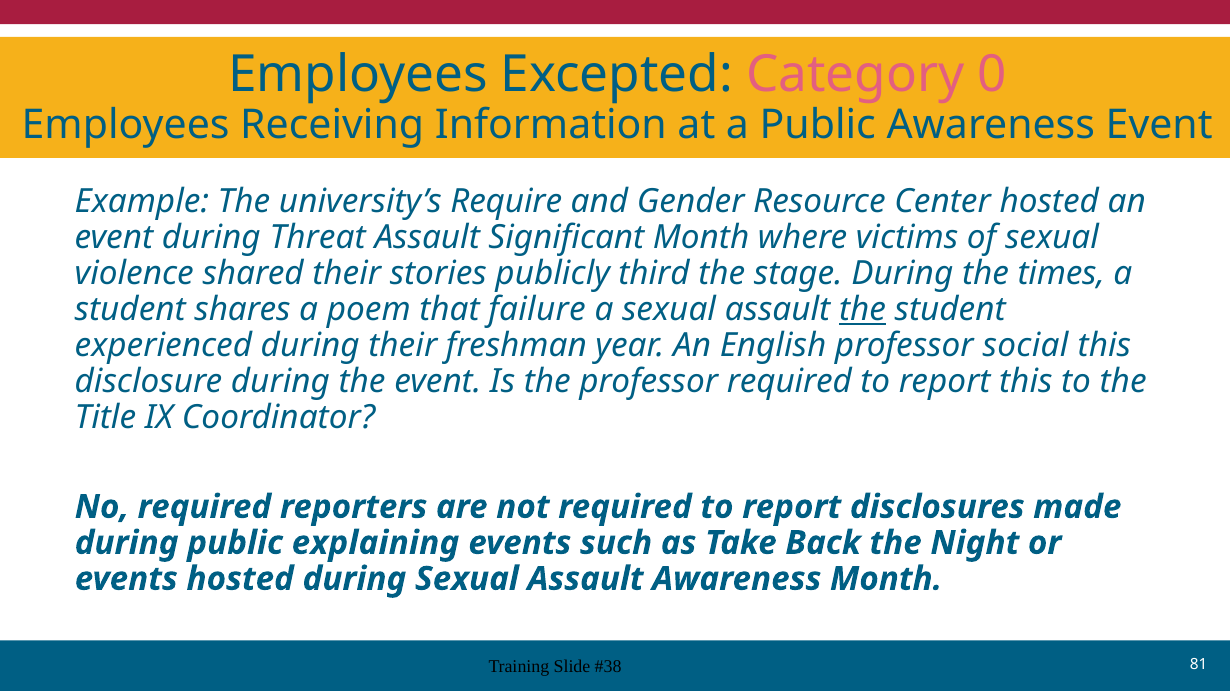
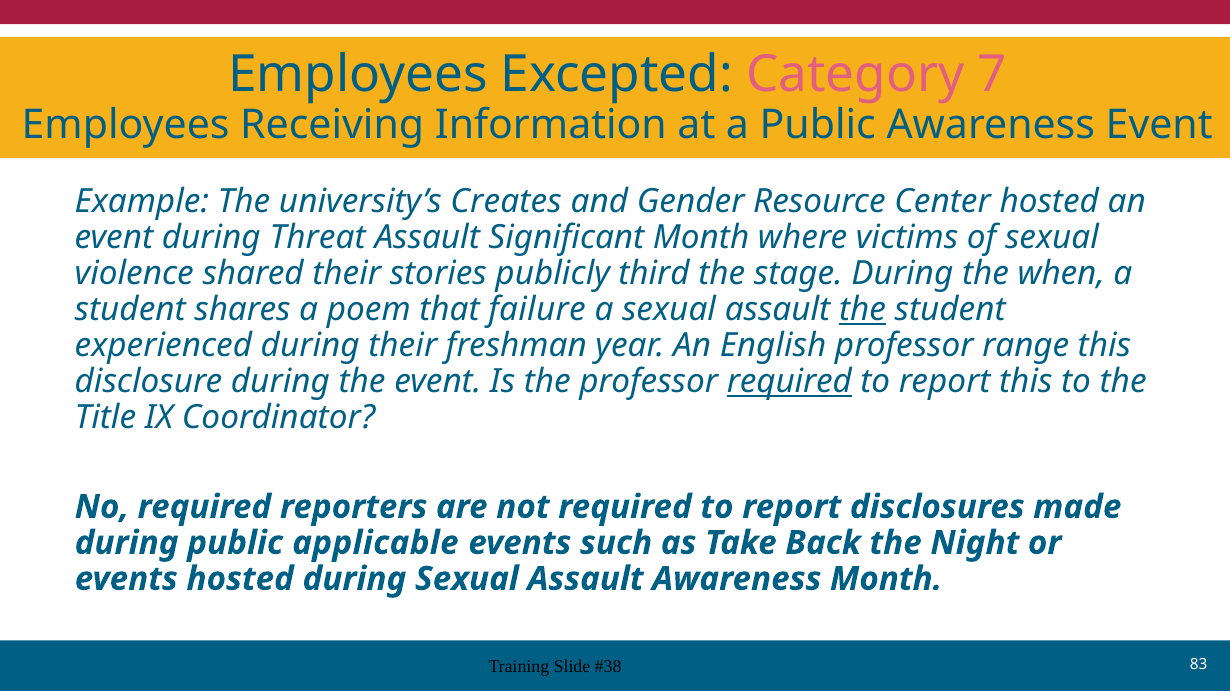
0: 0 -> 7 (992, 75)
Require: Require -> Creates (506, 201)
times: times -> when (1061, 273)
social: social -> range (1026, 345)
required underline: none -> present (789, 381)
explaining: explaining -> applicable (375, 543)
81: 81 -> 83 (1199, 664)
